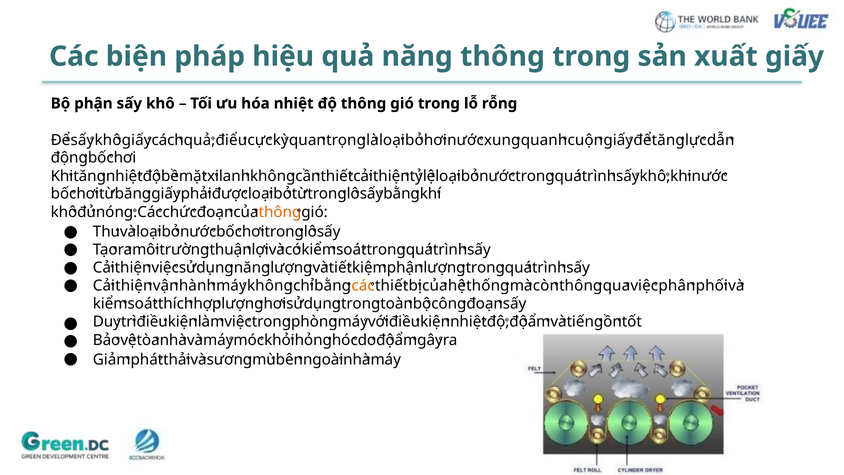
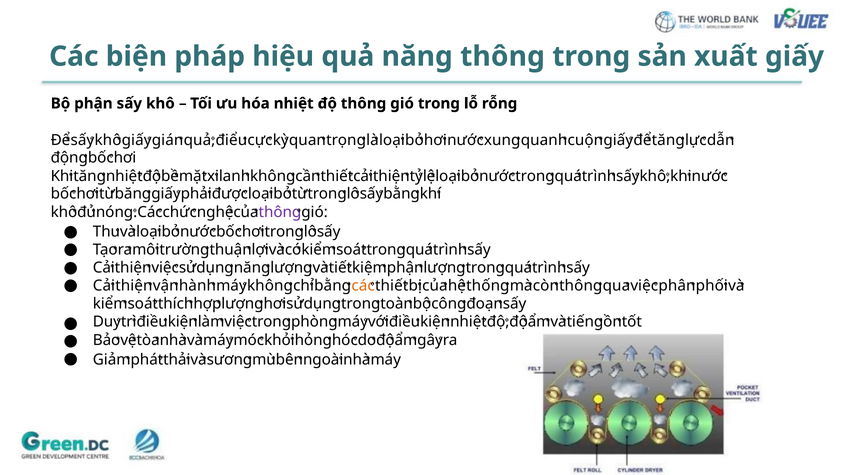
cách: cách -> gián (168, 140)
đoạn: đoạn -> nghệ (215, 212)
thông colour: orange -> purple (280, 212)
